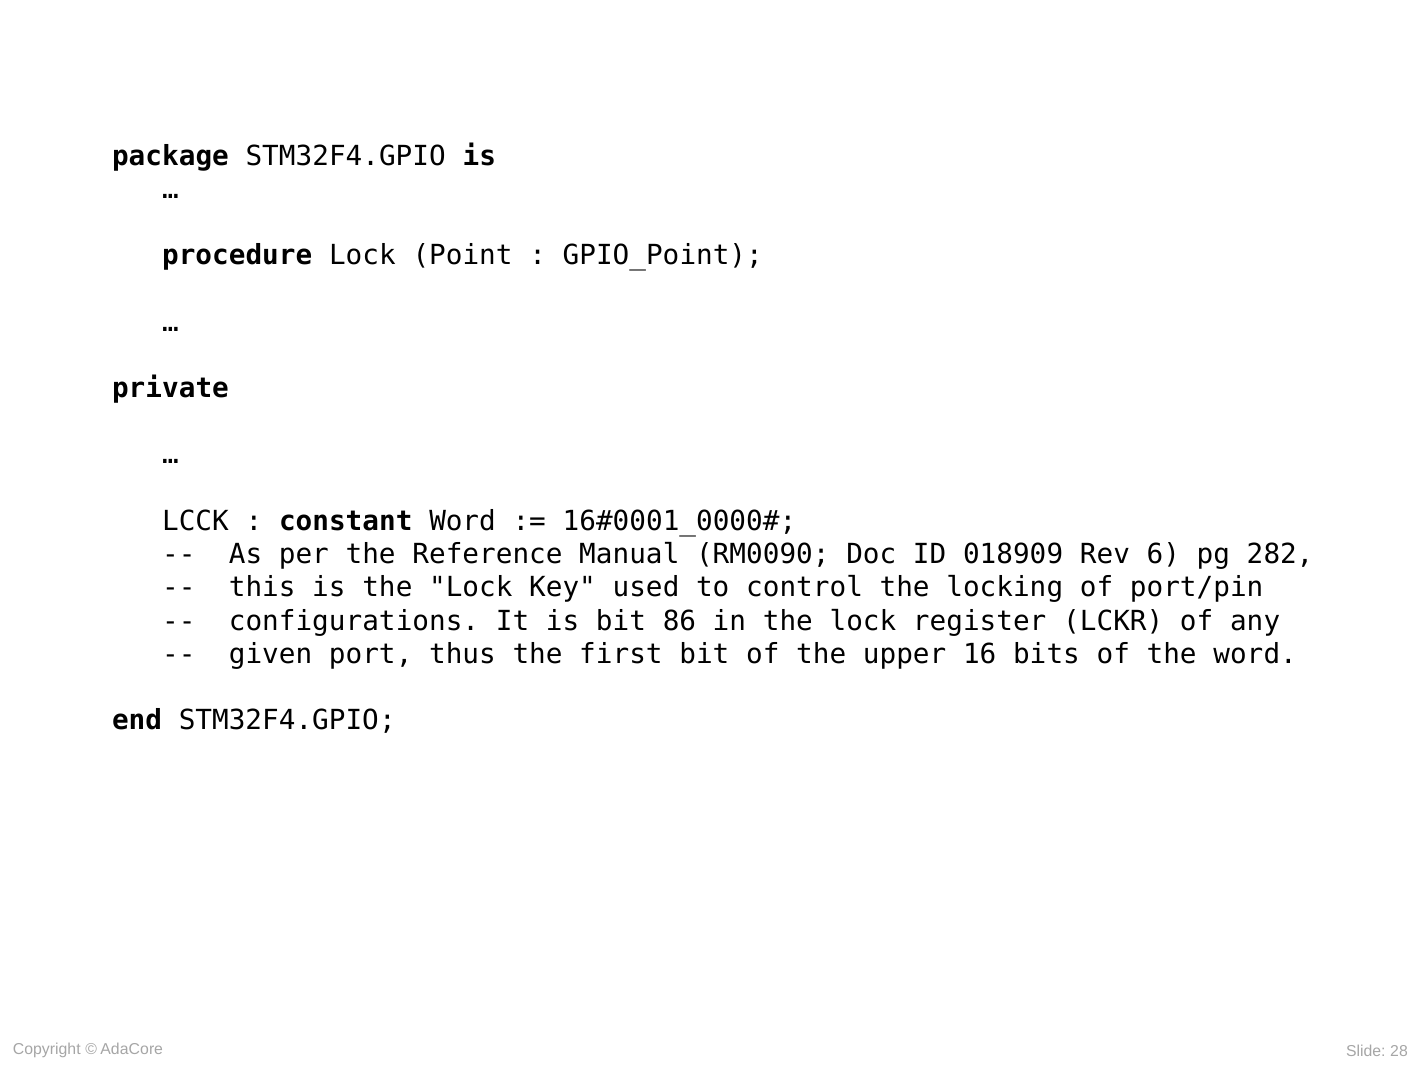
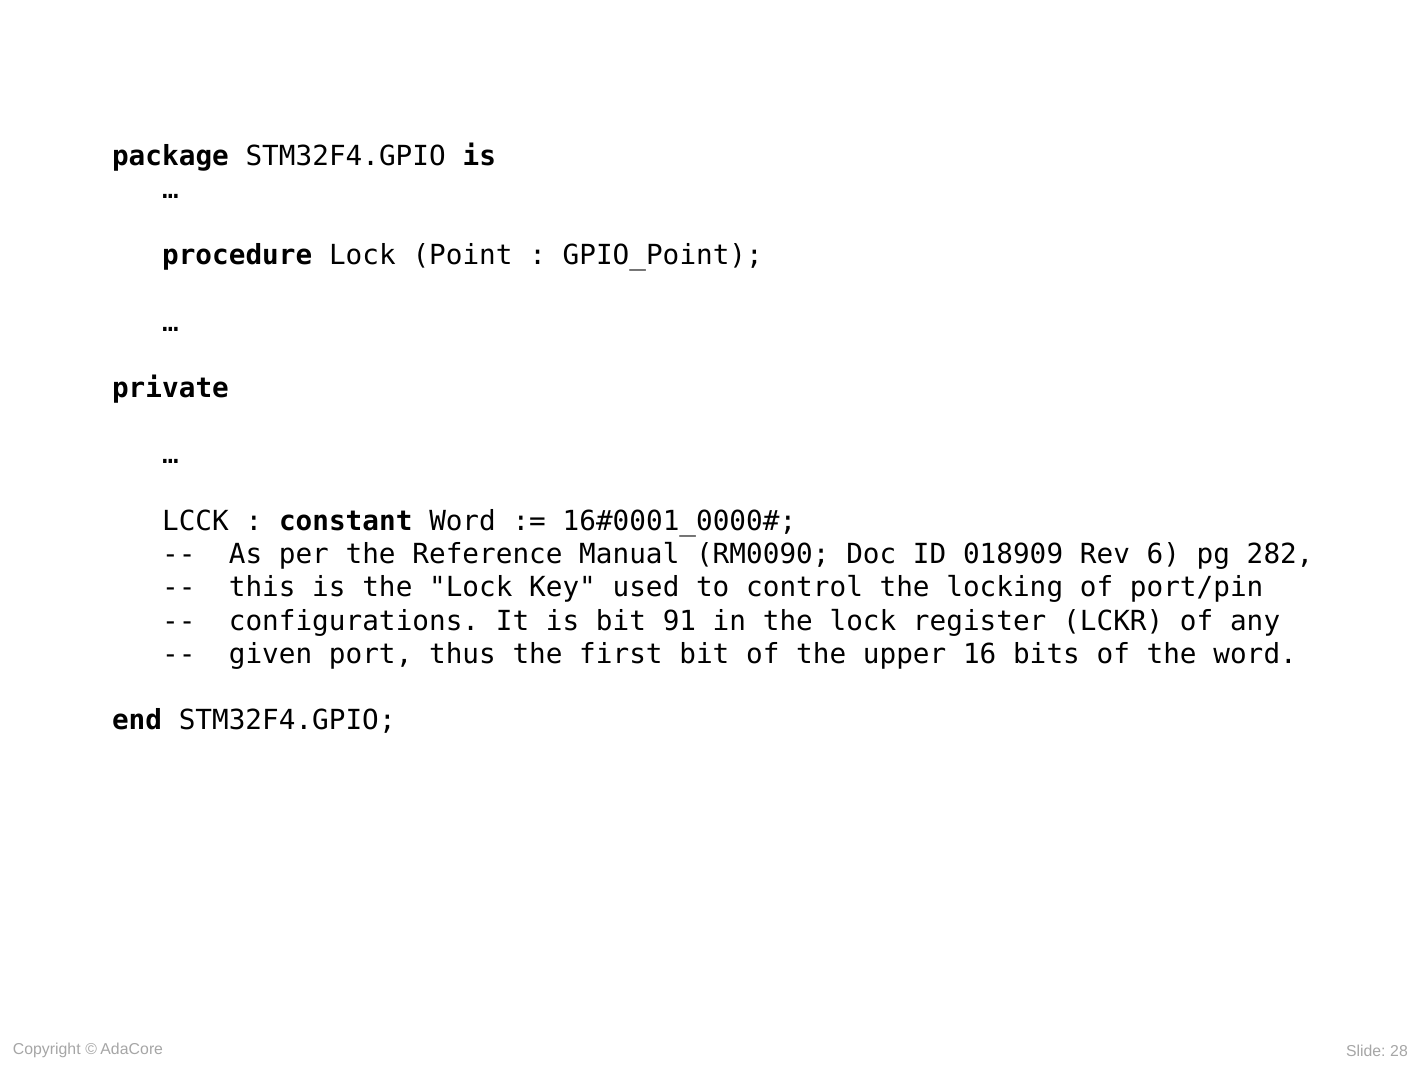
86: 86 -> 91 (679, 621)
